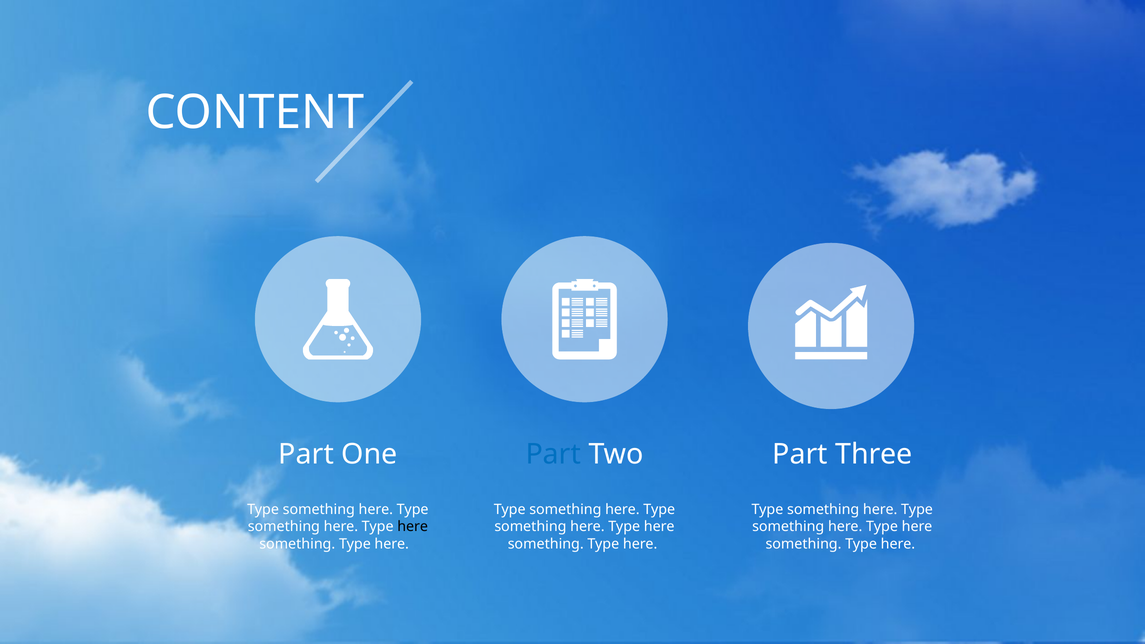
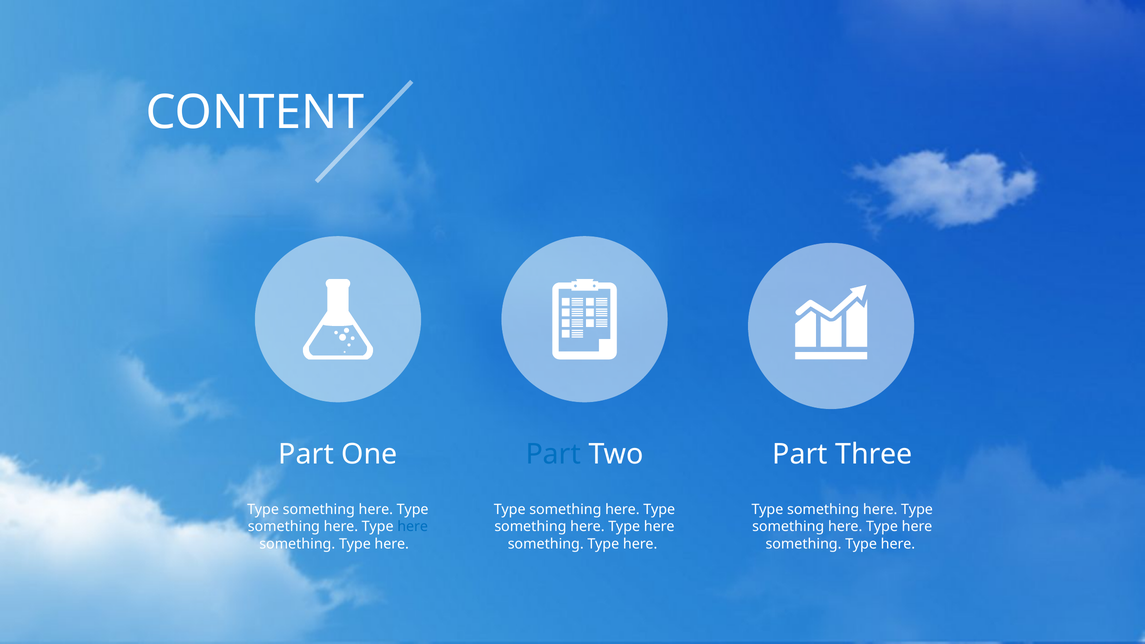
here colour: black -> blue (413, 527)
